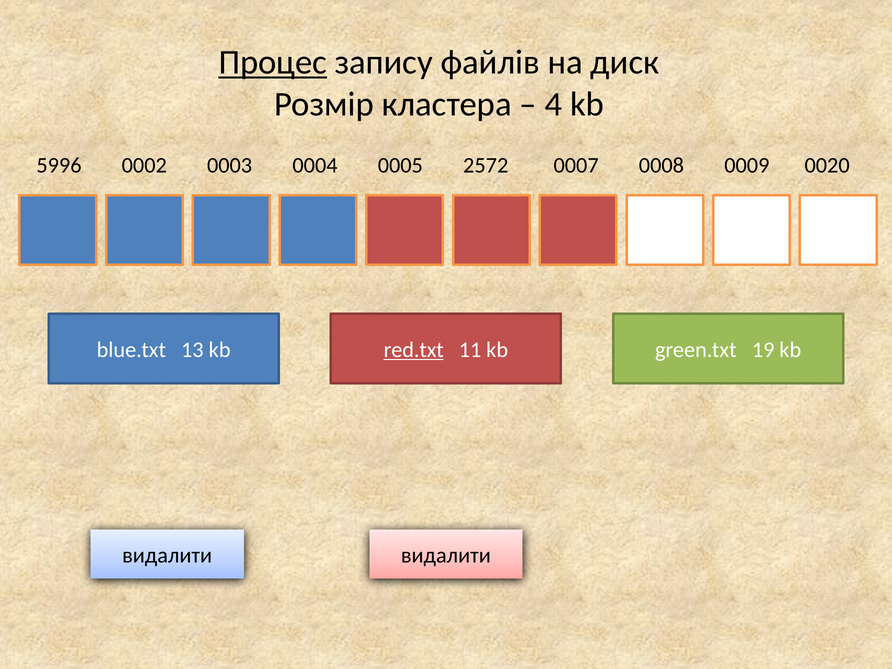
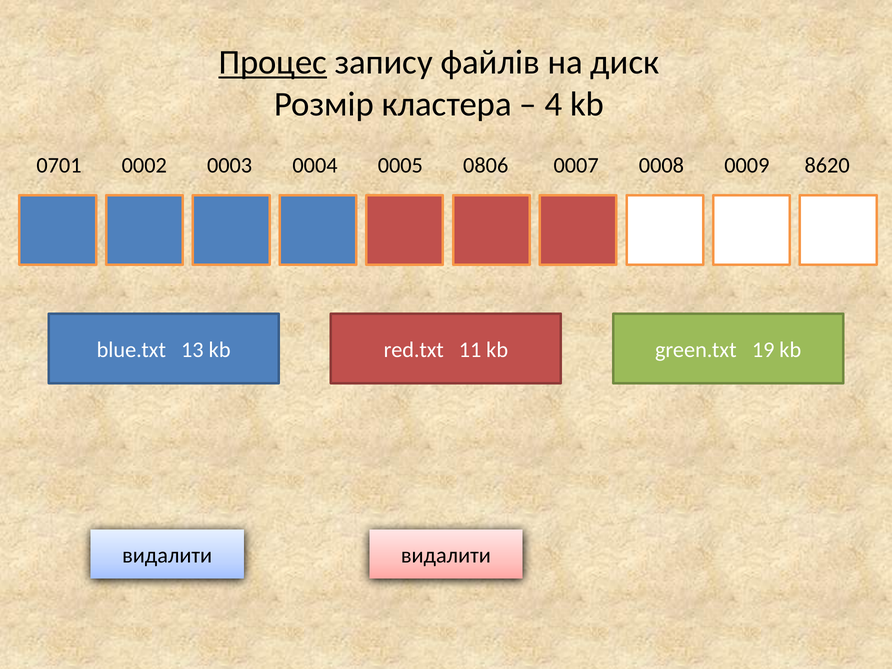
5996: 5996 -> 0701 (59, 166)
2572: 2572 -> 0806 (486, 166)
0020: 0020 -> 8620 (827, 166)
red.txt underline: present -> none (414, 350)
